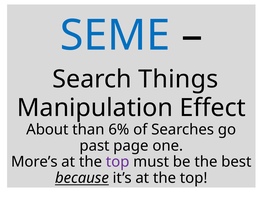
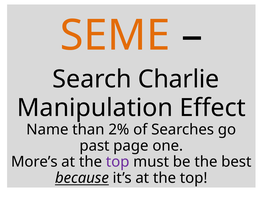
SEME colour: blue -> orange (115, 35)
Things: Things -> Charlie (179, 79)
About: About -> Name (47, 129)
6%: 6% -> 2% (119, 129)
